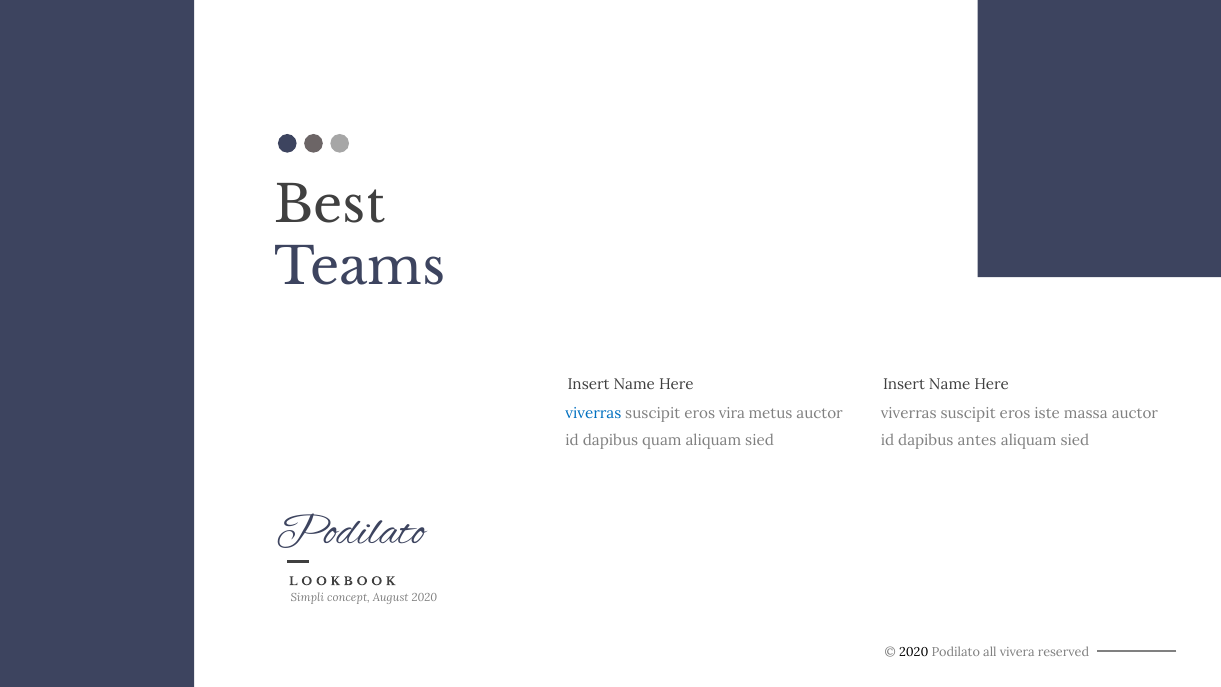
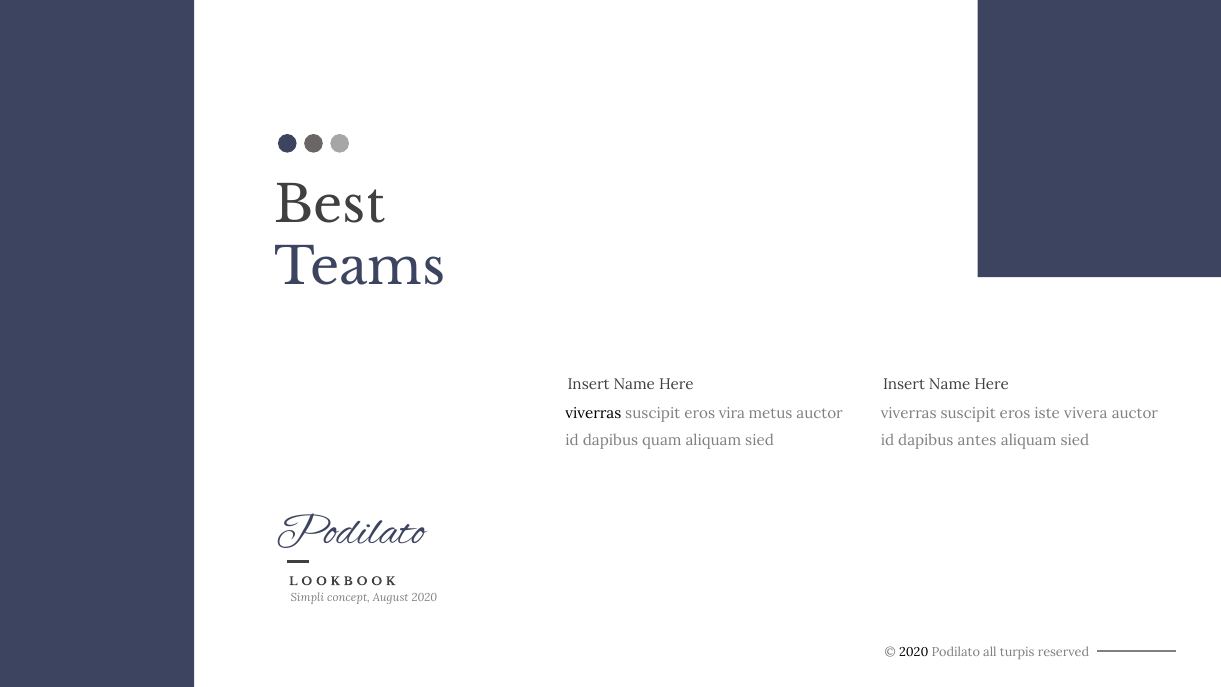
viverras colour: blue -> black (593, 413)
massa: massa -> vivera (1086, 413)
vivera: vivera -> turpis (1017, 652)
